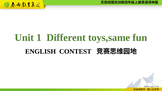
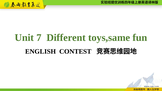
1: 1 -> 7 (39, 38)
